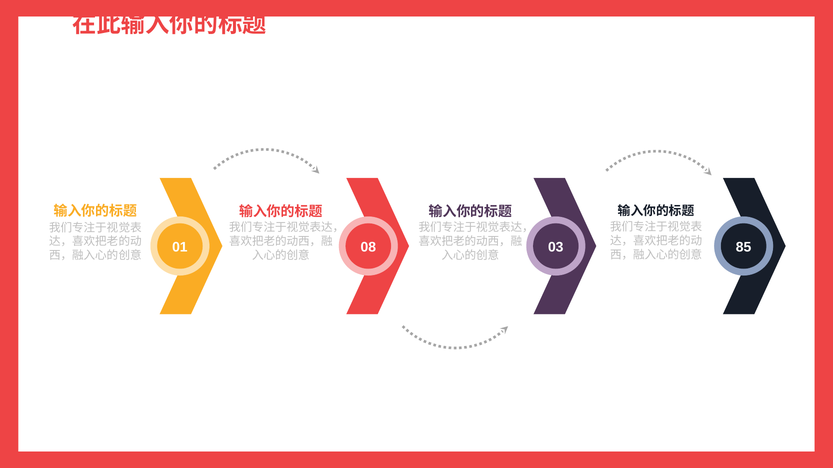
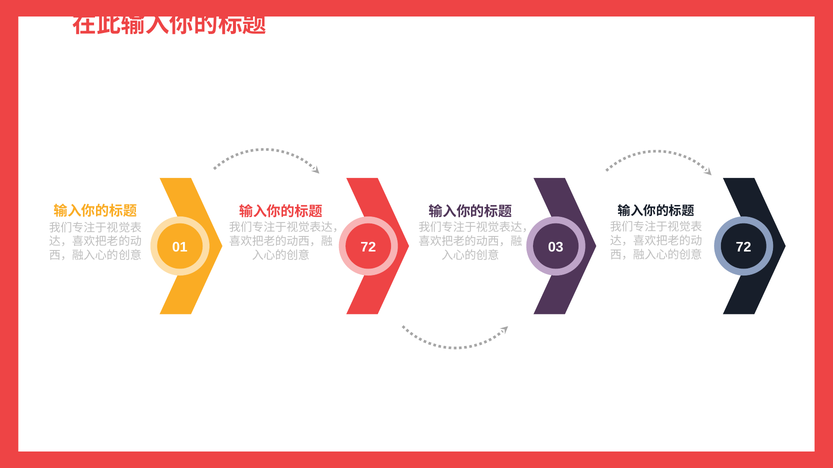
01 08: 08 -> 72 (368, 247)
03 85: 85 -> 72 (744, 247)
